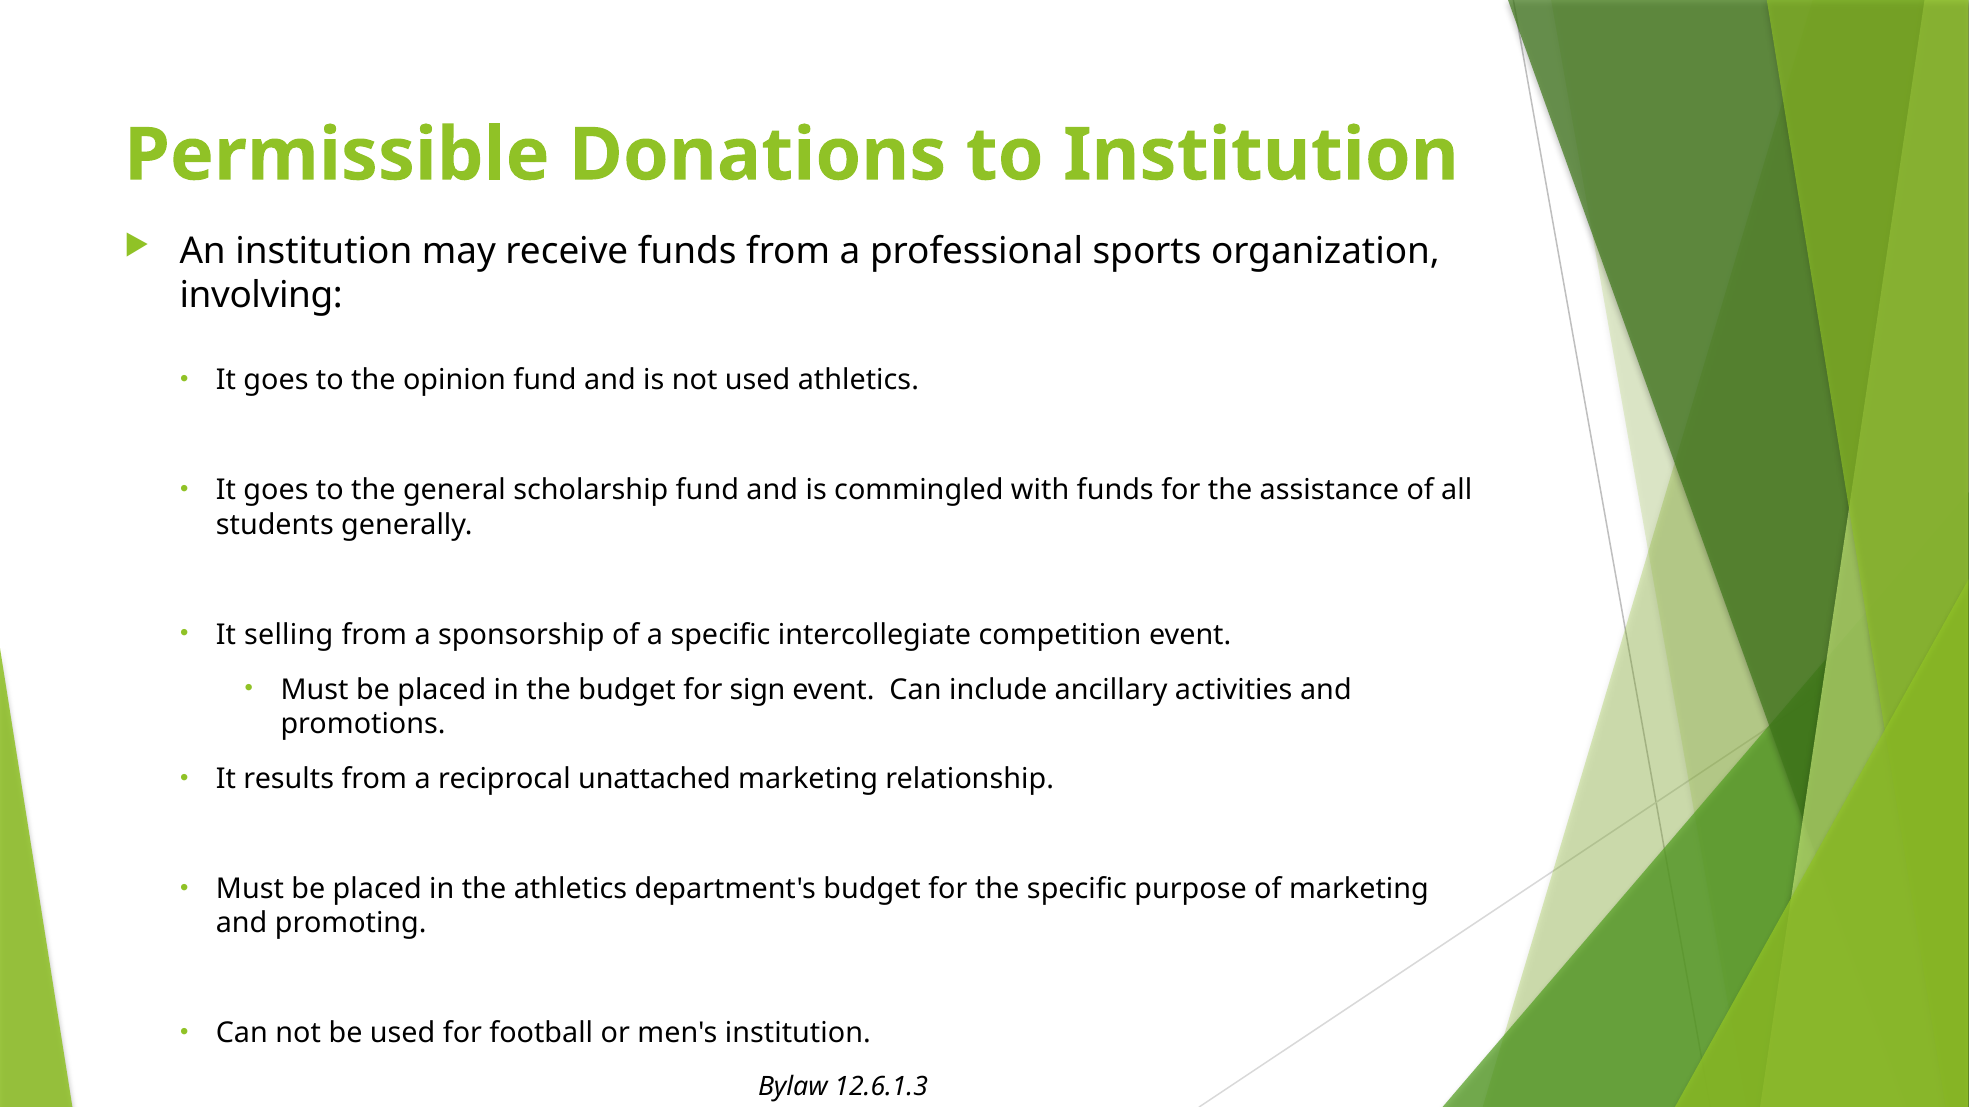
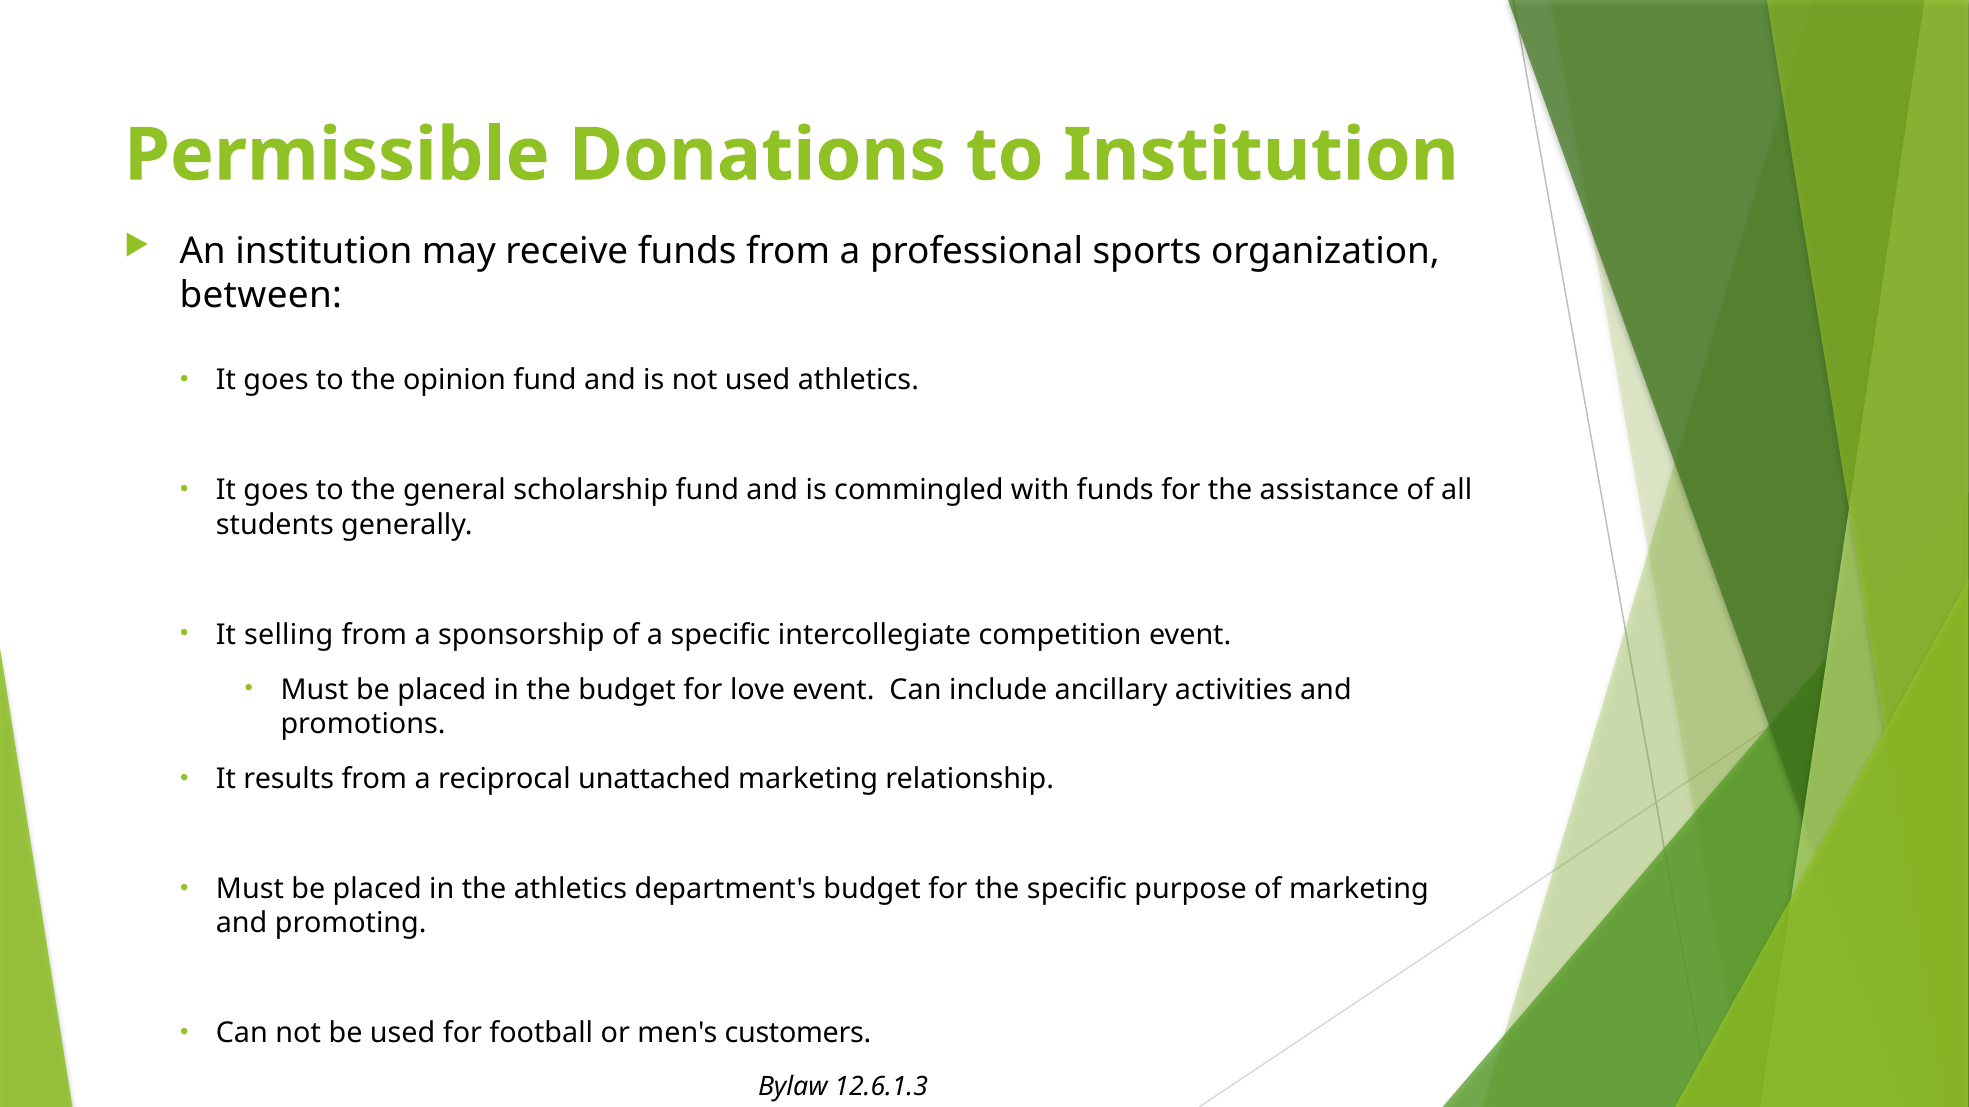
involving: involving -> between (261, 296)
sign: sign -> love (758, 690)
men's institution: institution -> customers (798, 1034)
